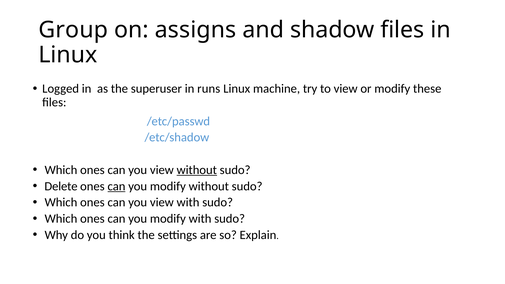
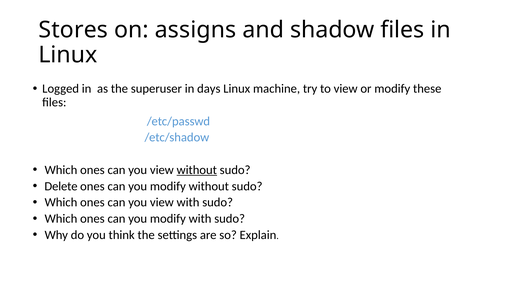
Group: Group -> Stores (73, 30)
runs: runs -> days (209, 89)
can underline: present -> none (116, 186)
